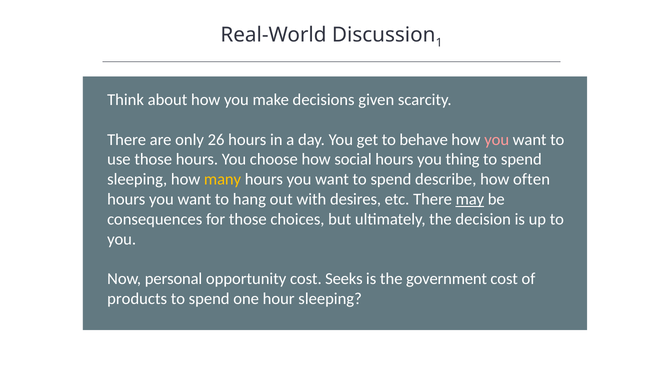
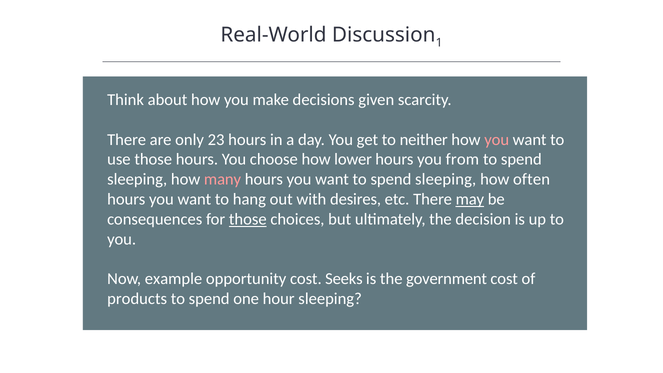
26: 26 -> 23 (216, 140)
behave: behave -> neither (424, 140)
social: social -> lower (353, 159)
thing: thing -> from (462, 159)
many colour: yellow -> pink (223, 179)
want to spend describe: describe -> sleeping (446, 179)
those underline: none -> present (248, 219)
personal: personal -> example (174, 279)
